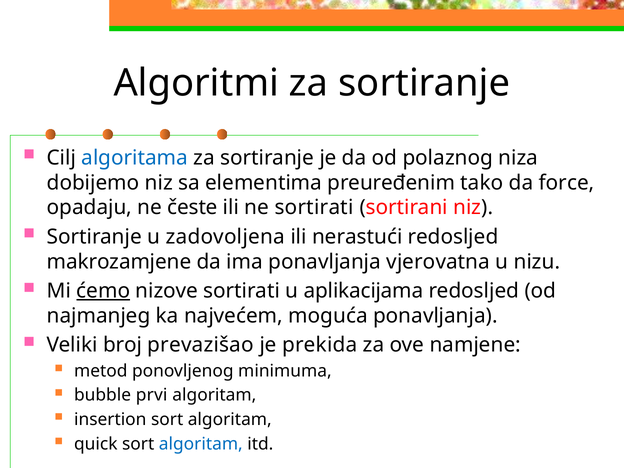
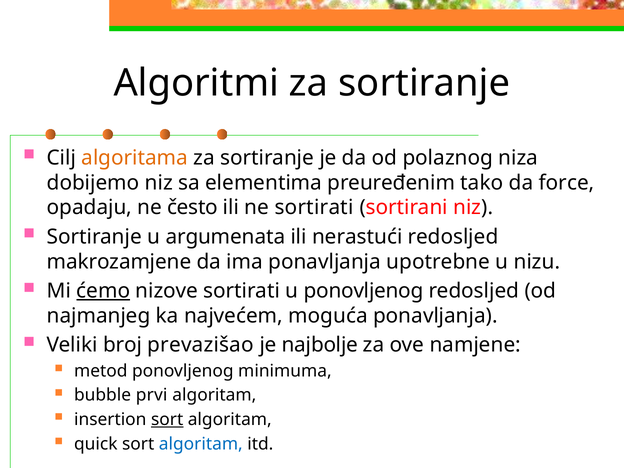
algoritama colour: blue -> orange (135, 158)
česte: česte -> često (193, 208)
zadovoljena: zadovoljena -> argumenata (225, 237)
vjerovatna: vjerovatna -> upotrebne (438, 262)
u aplikacijama: aplikacijama -> ponovljenog (364, 291)
prekida: prekida -> najbolje (320, 345)
sort underline: none -> present (167, 420)
